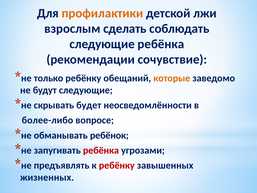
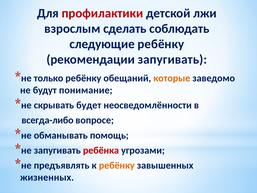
профилактики colour: orange -> red (102, 13)
следующие ребёнка: ребёнка -> ребёнку (161, 44)
рекомендации сочувствие: сочувствие -> запугивать (172, 59)
будут следующие: следующие -> понимание (86, 90)
более-либо: более-либо -> всегда-либо (48, 120)
ребёнок: ребёнок -> помощь (109, 135)
ребёнку colour: red -> orange (117, 165)
